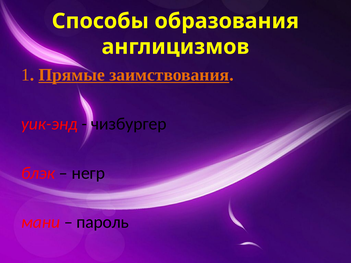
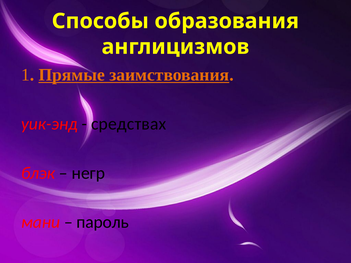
чизбургер: чизбургер -> средствах (129, 124)
